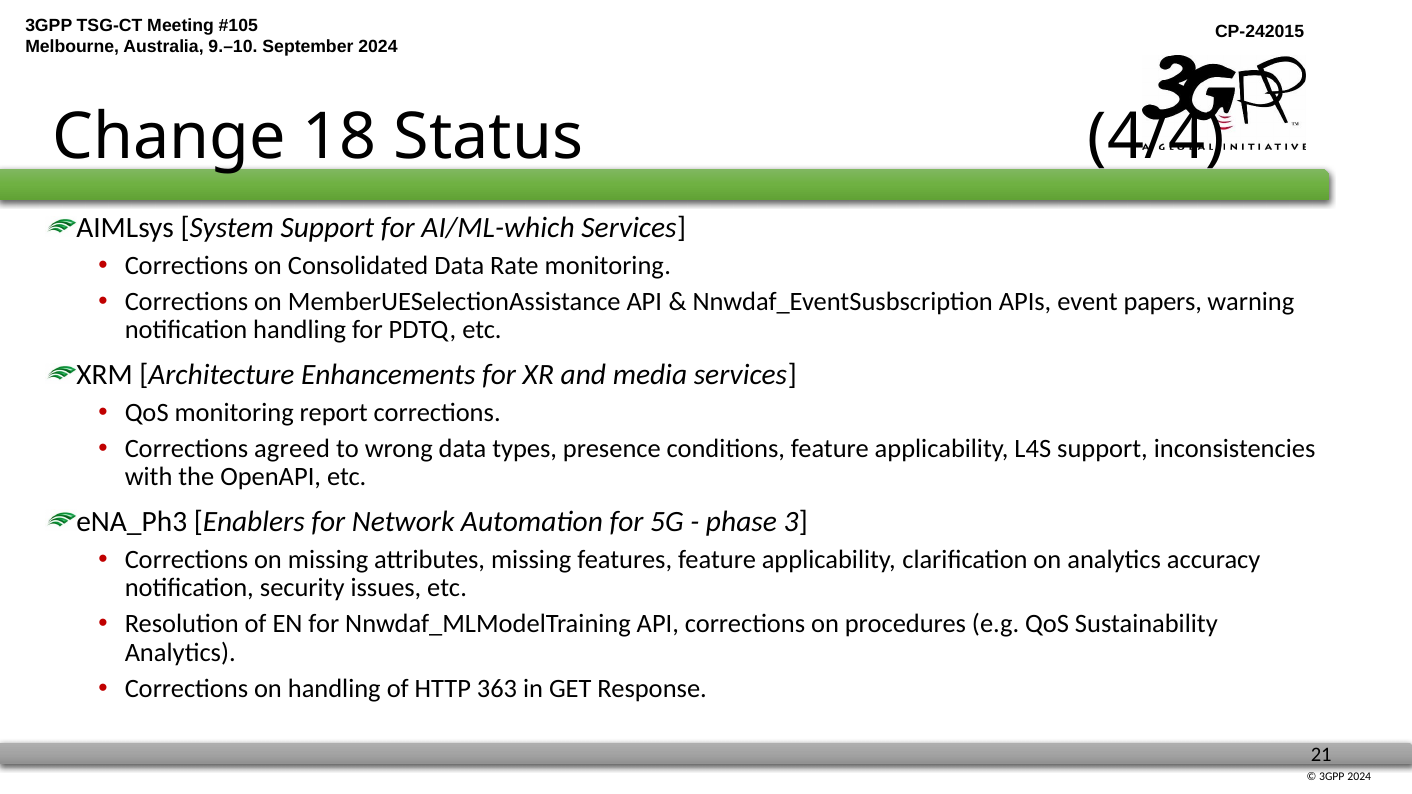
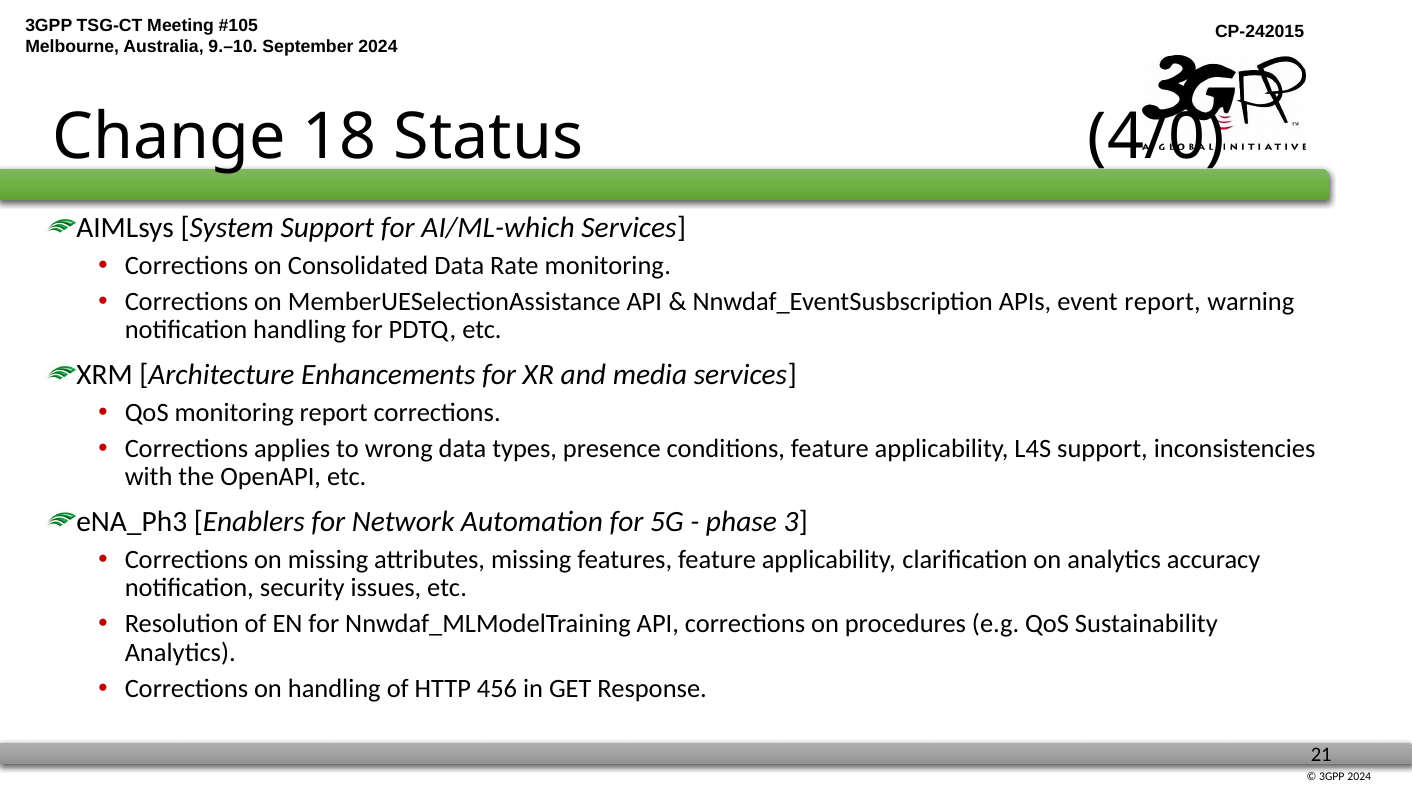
4/4: 4/4 -> 4/0 (1156, 138)
event papers: papers -> report (1163, 302)
agreed: agreed -> applies (292, 449)
363: 363 -> 456 (497, 689)
